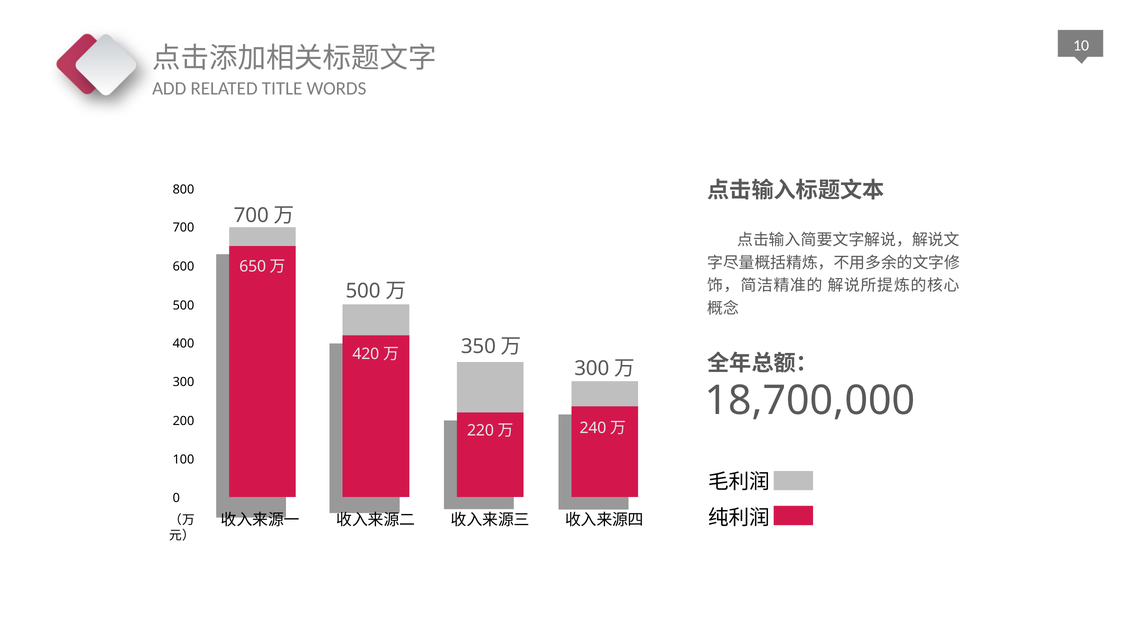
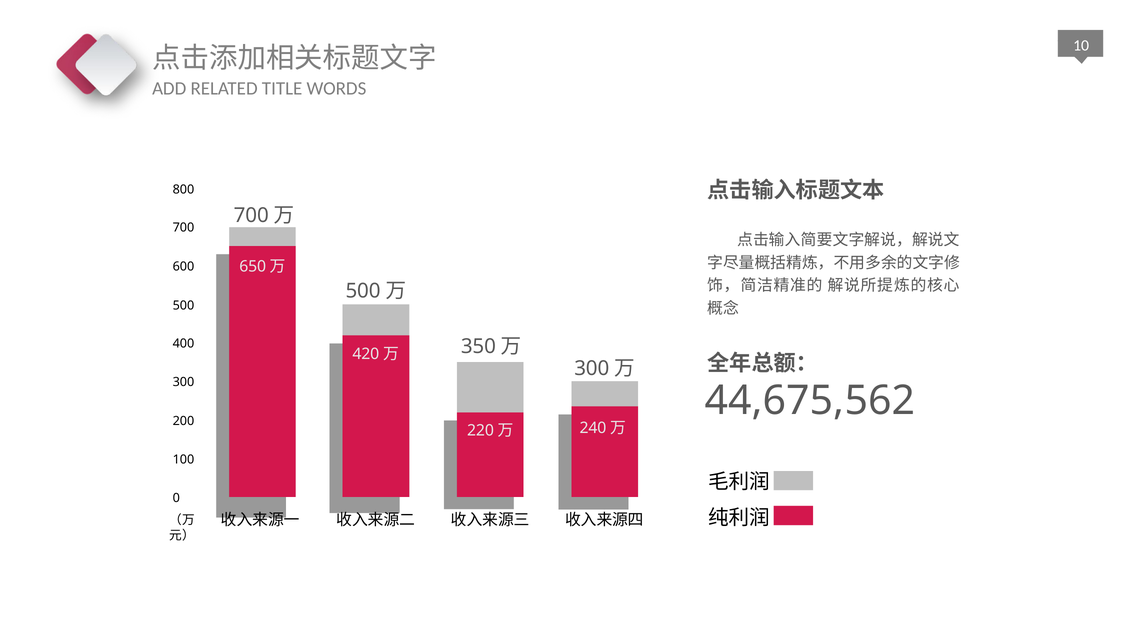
18,700,000: 18,700,000 -> 44,675,562 (810, 401)
